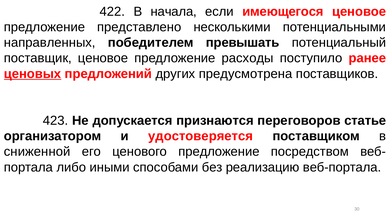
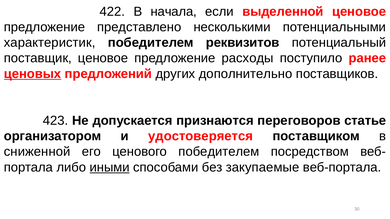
имеющегося: имеющегося -> выделенной (283, 12)
направленных: направленных -> характеристик (50, 43)
превышать: превышать -> реквизитов (243, 43)
предусмотрена: предусмотрена -> дополнительно (246, 74)
ценового предложение: предложение -> победителем (219, 152)
иными underline: none -> present (110, 168)
реализацию: реализацию -> закупаемые (263, 168)
